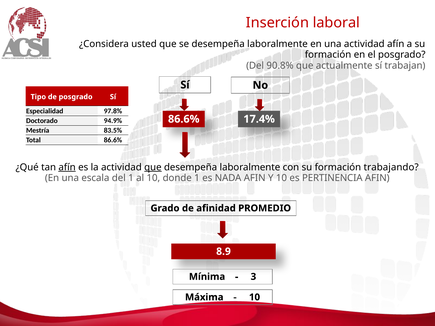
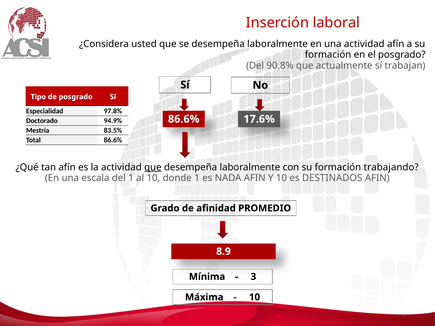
17.4%: 17.4% -> 17.6% (259, 119)
afín underline: present -> none (67, 167)
PERTINENCIA: PERTINENCIA -> DESTINADOS (332, 178)
